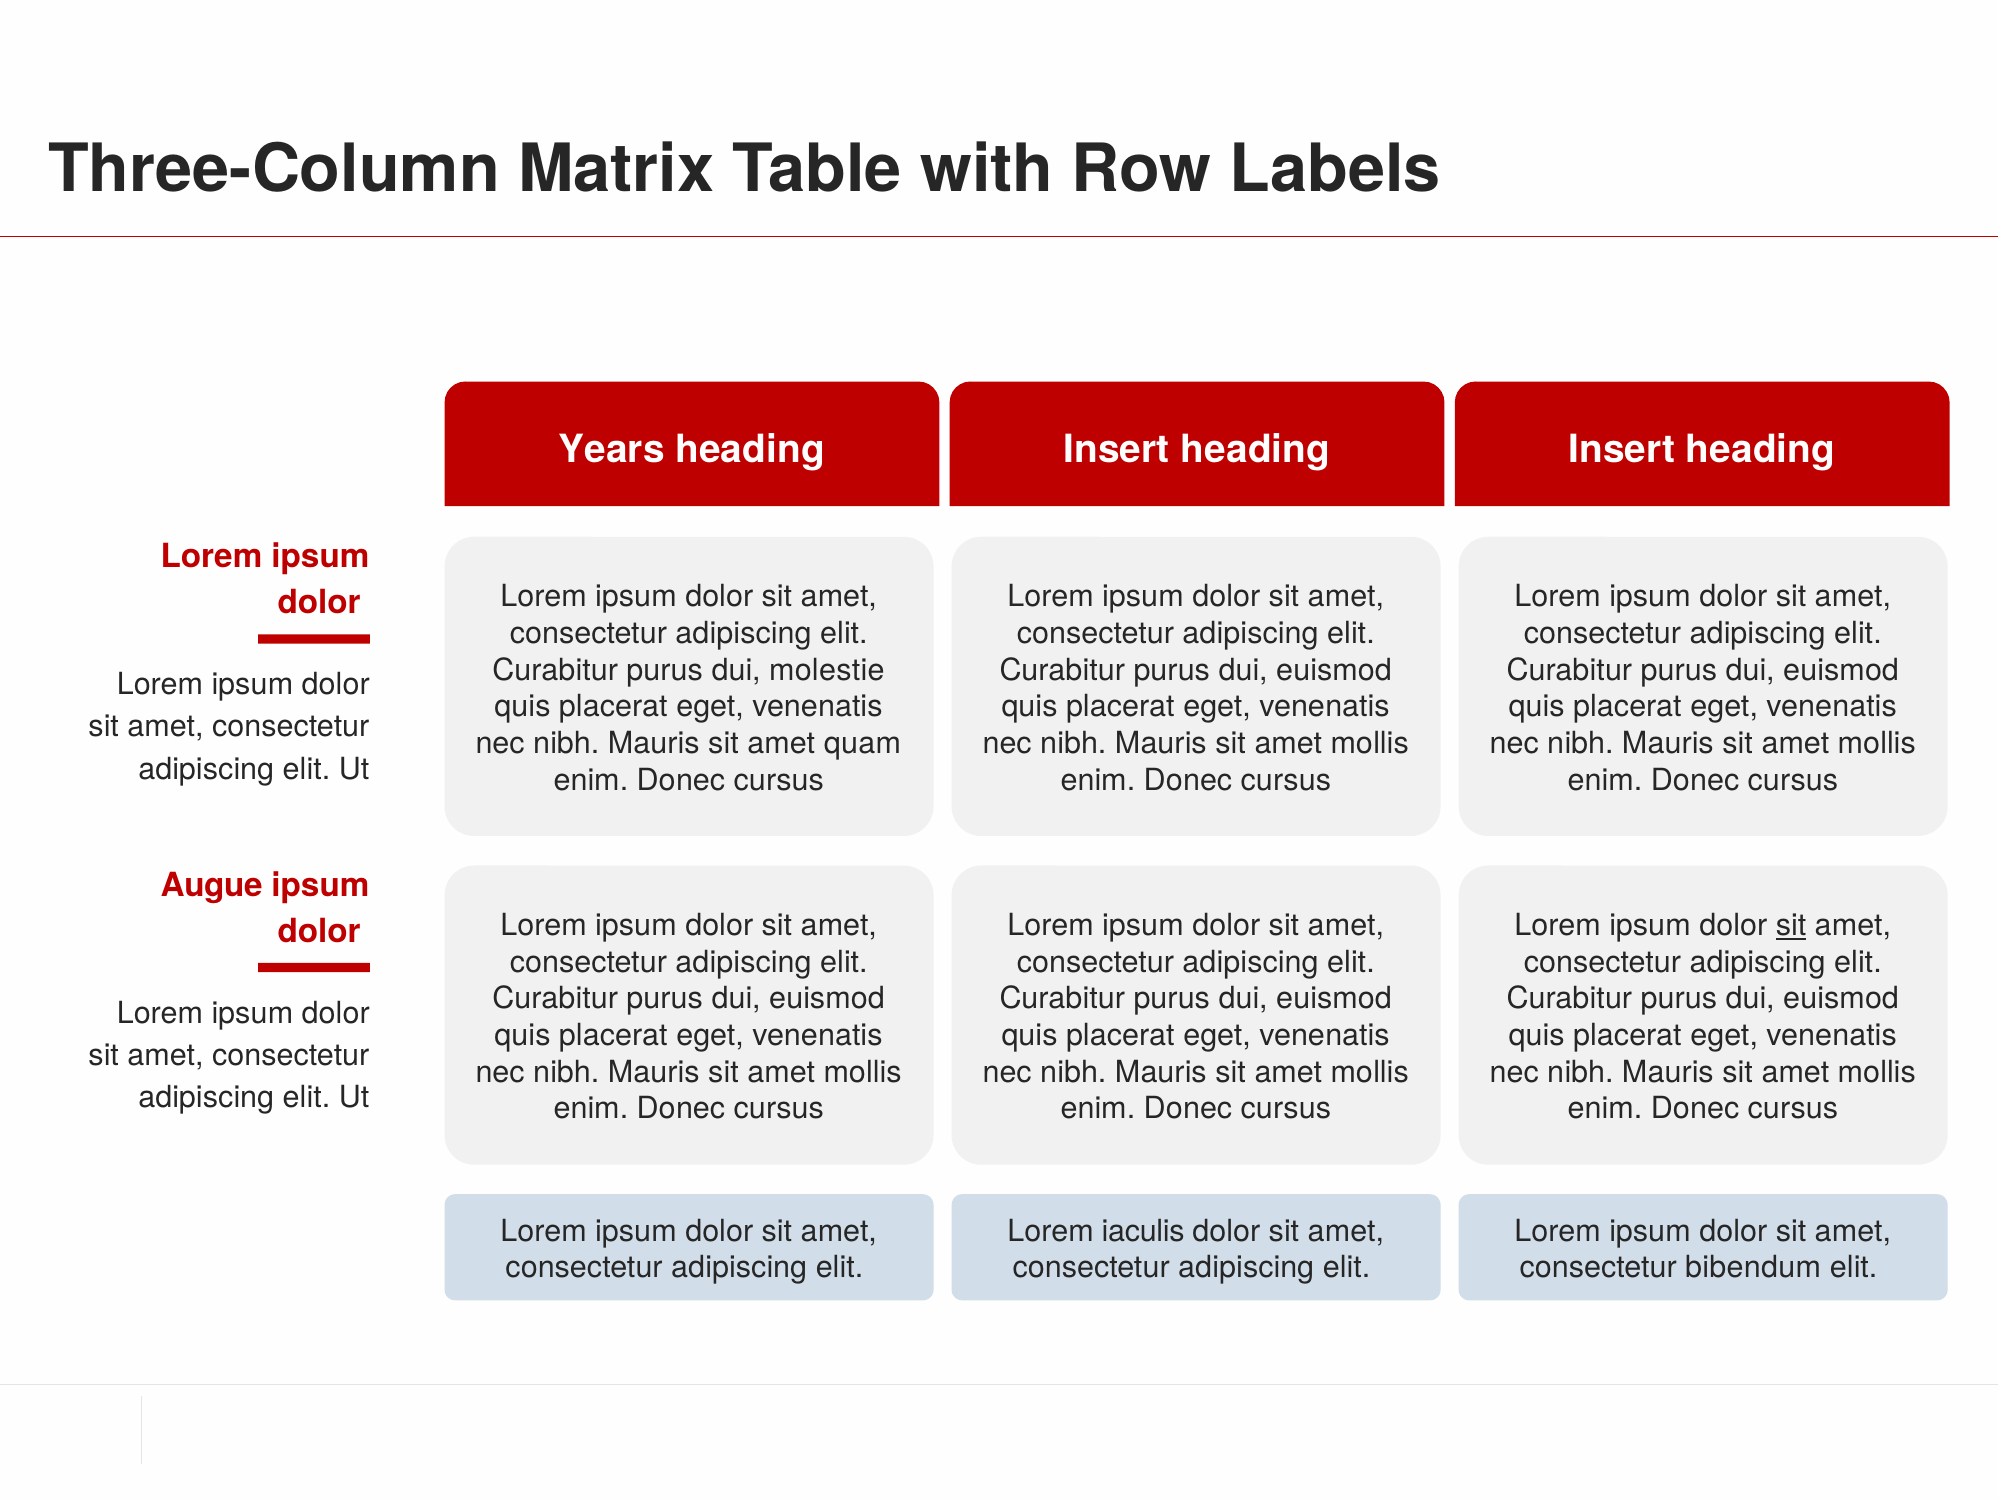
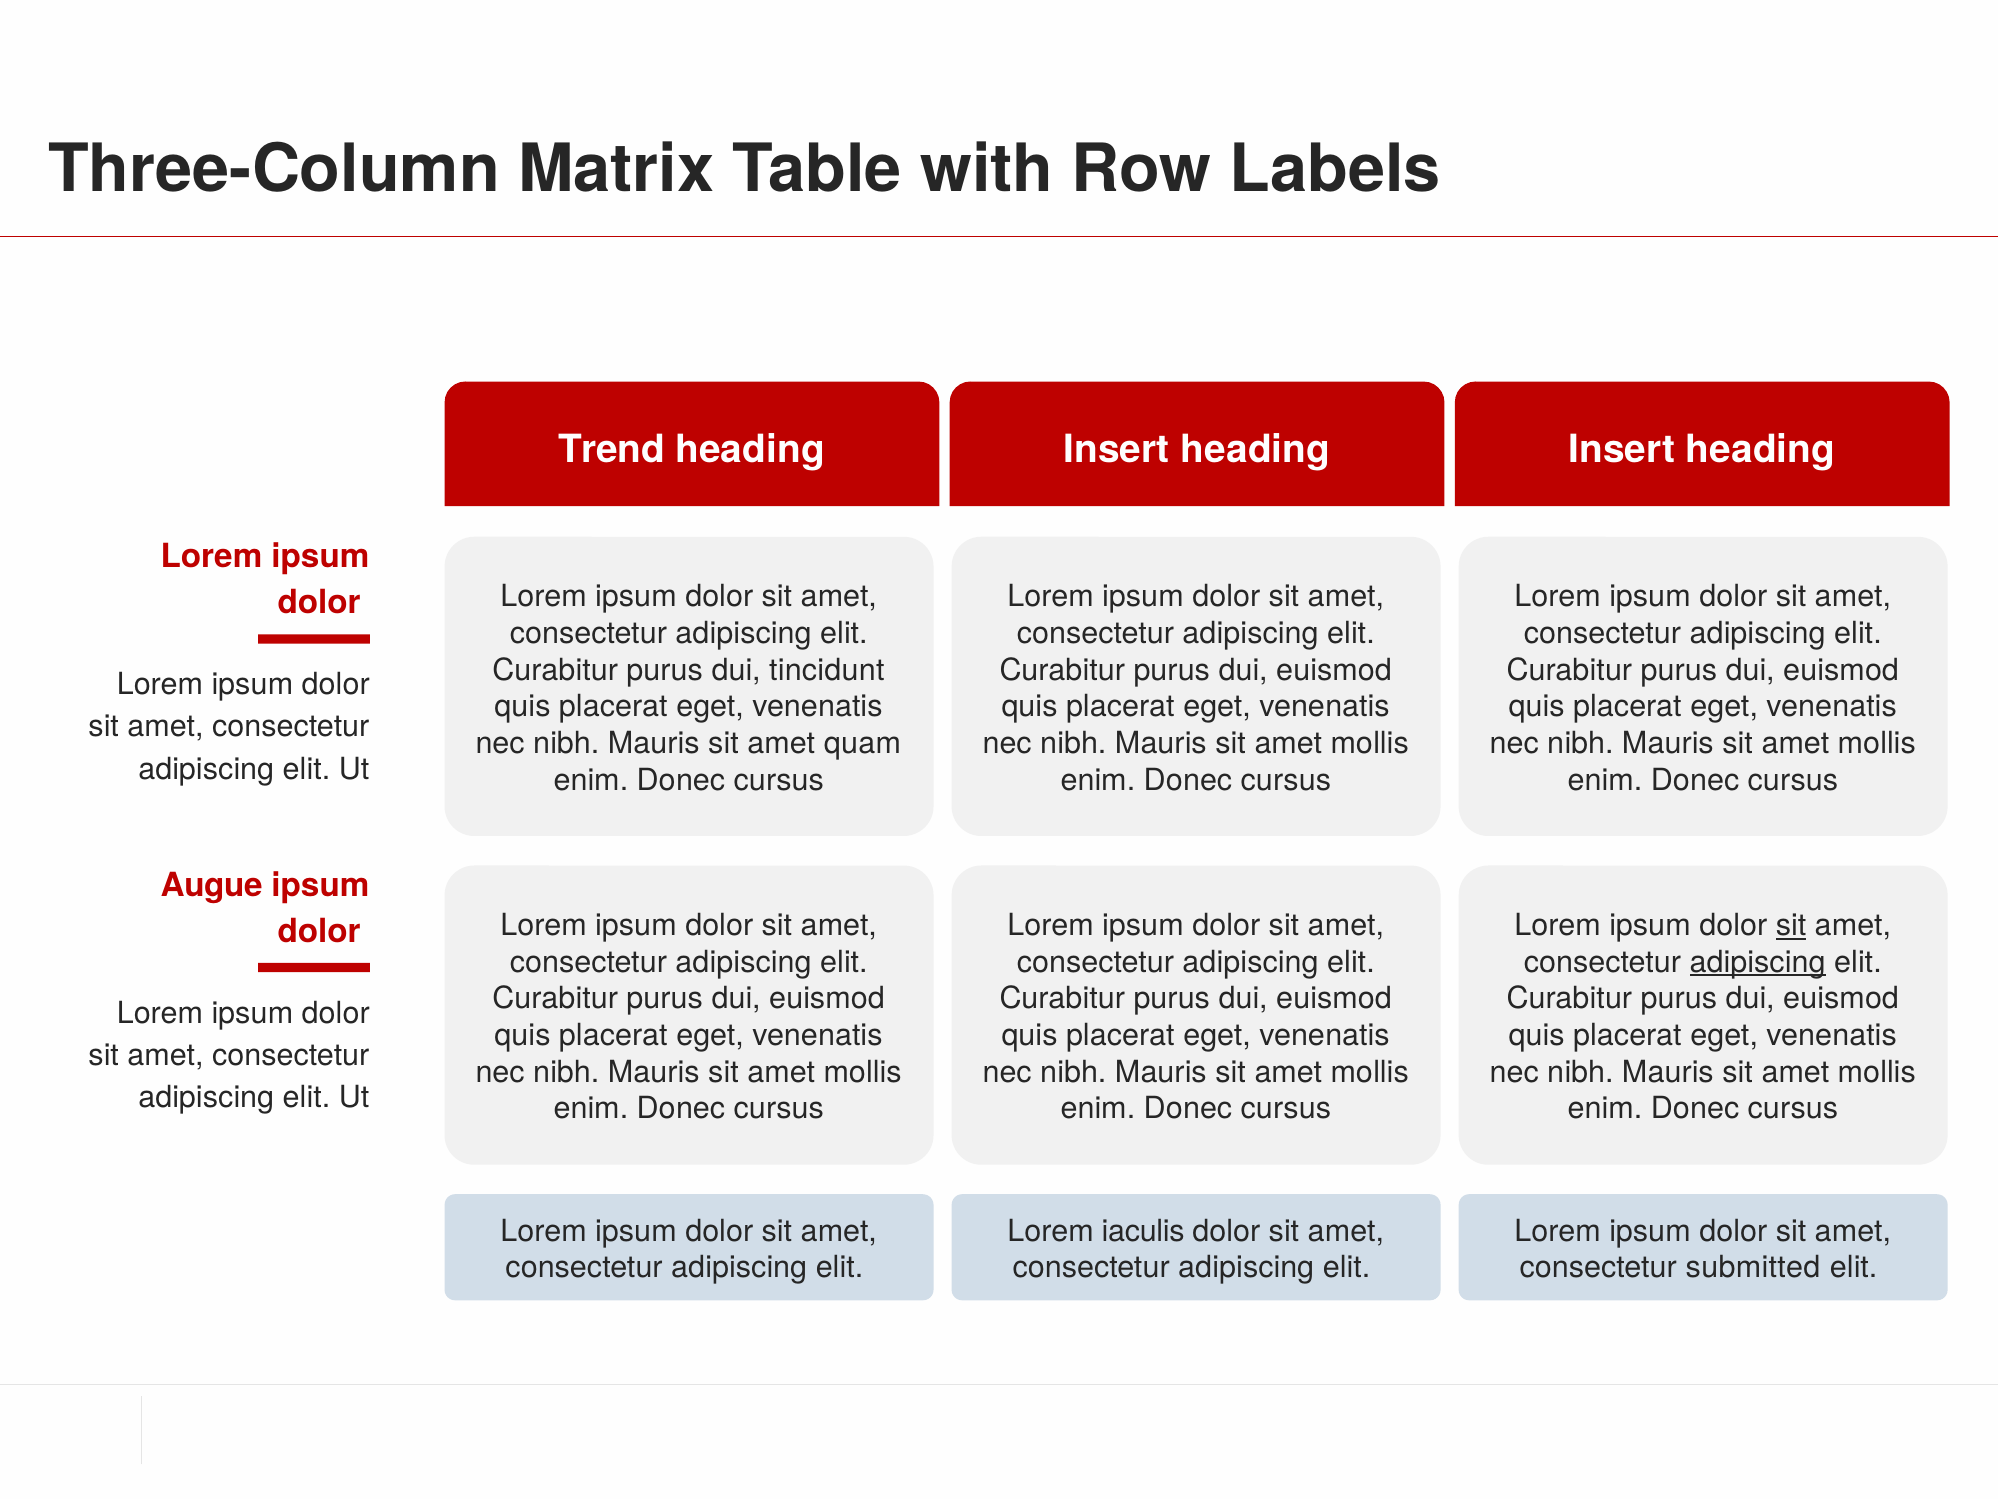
Years: Years -> Trend (612, 449)
molestie: molestie -> tincidunt (827, 670)
adipiscing underline: none -> present (1758, 962)
bibendum: bibendum -> submitted (1753, 1267)
